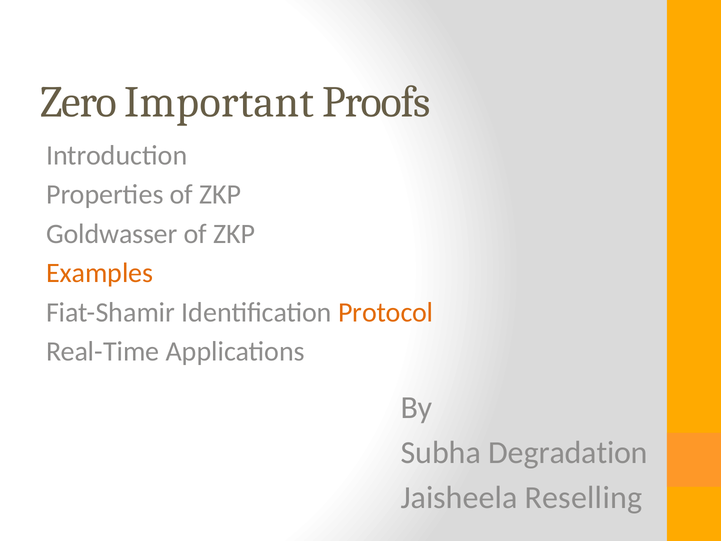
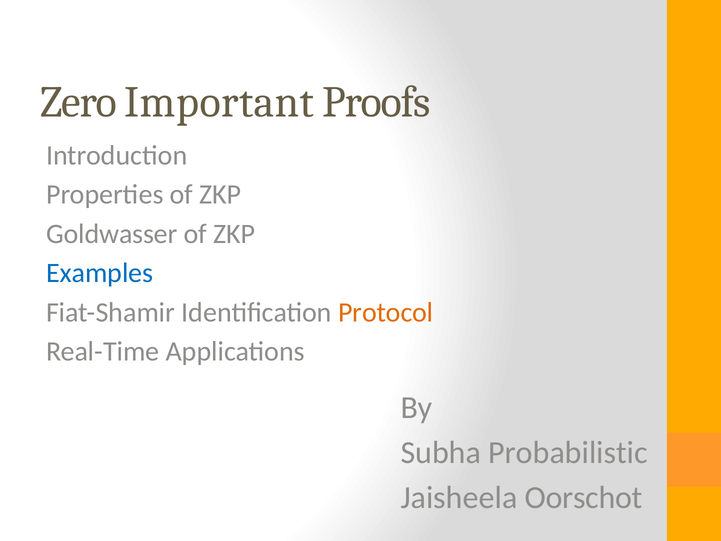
Examples colour: orange -> blue (100, 273)
Degradation: Degradation -> Probabilistic (568, 453)
Reselling: Reselling -> Oorschot (584, 497)
